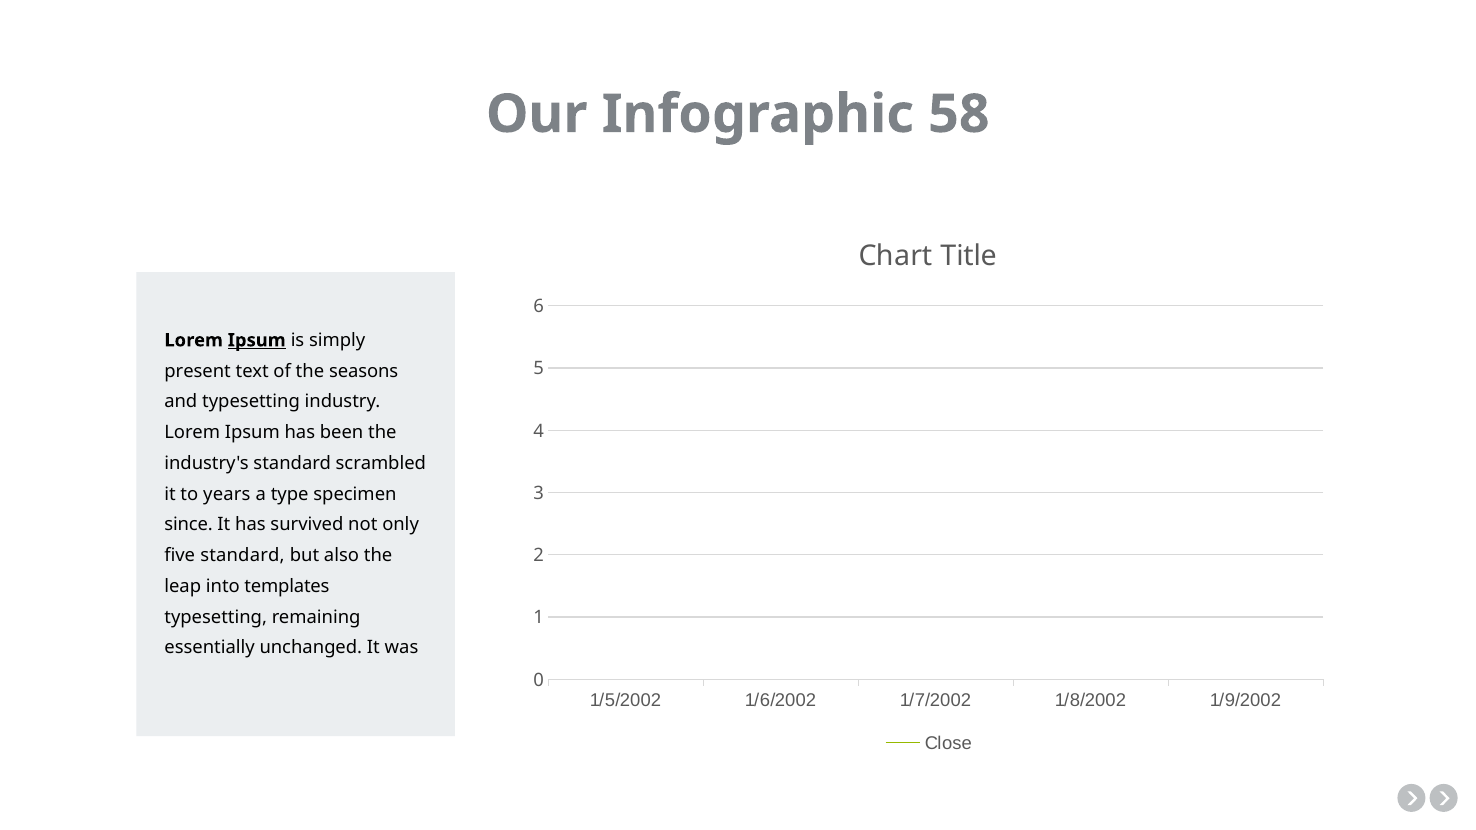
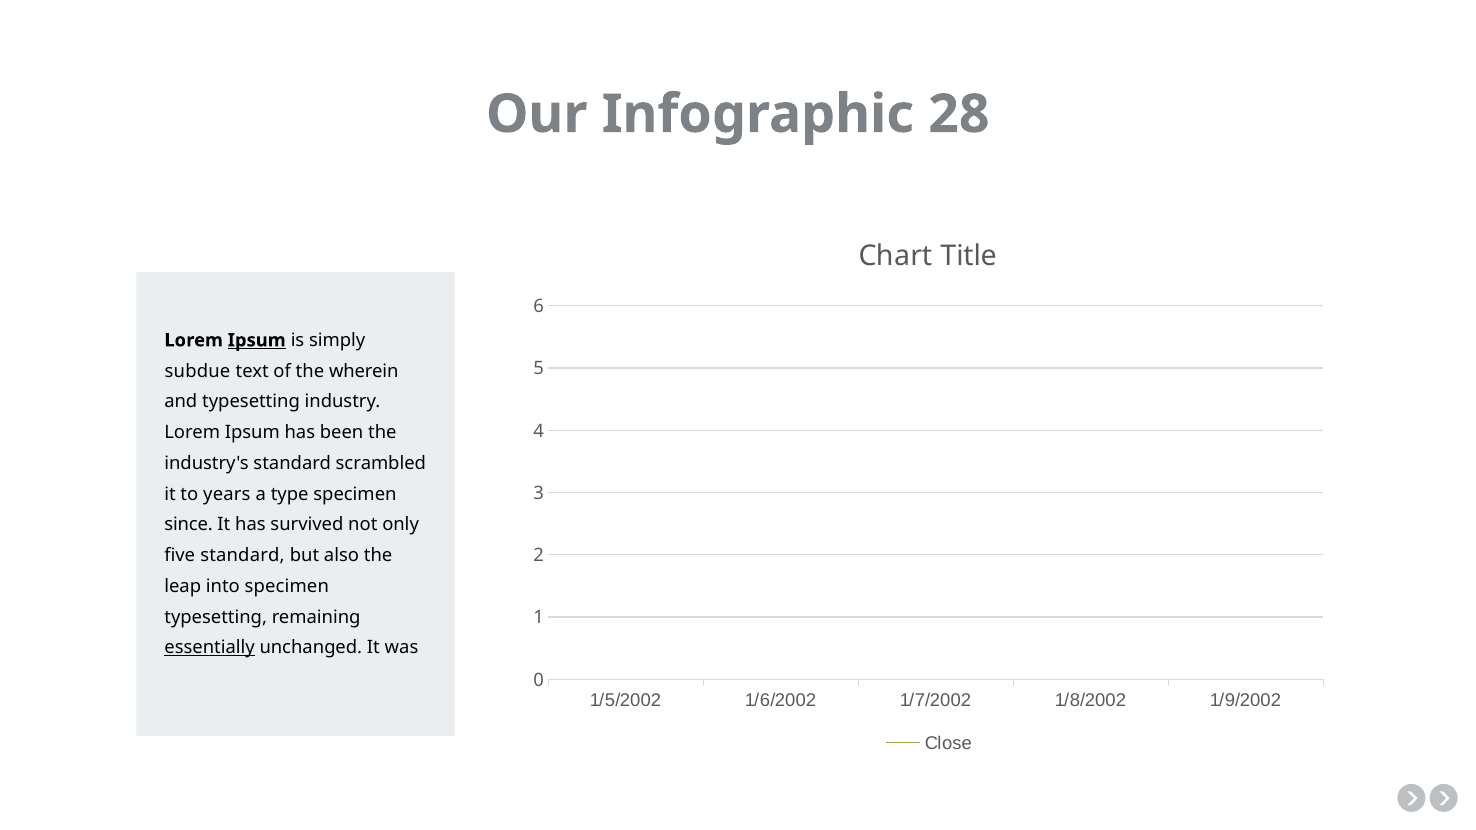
58: 58 -> 28 (959, 114)
present: present -> subdue (198, 371)
seasons: seasons -> wherein (364, 371)
into templates: templates -> specimen (287, 587)
essentially underline: none -> present (210, 648)
